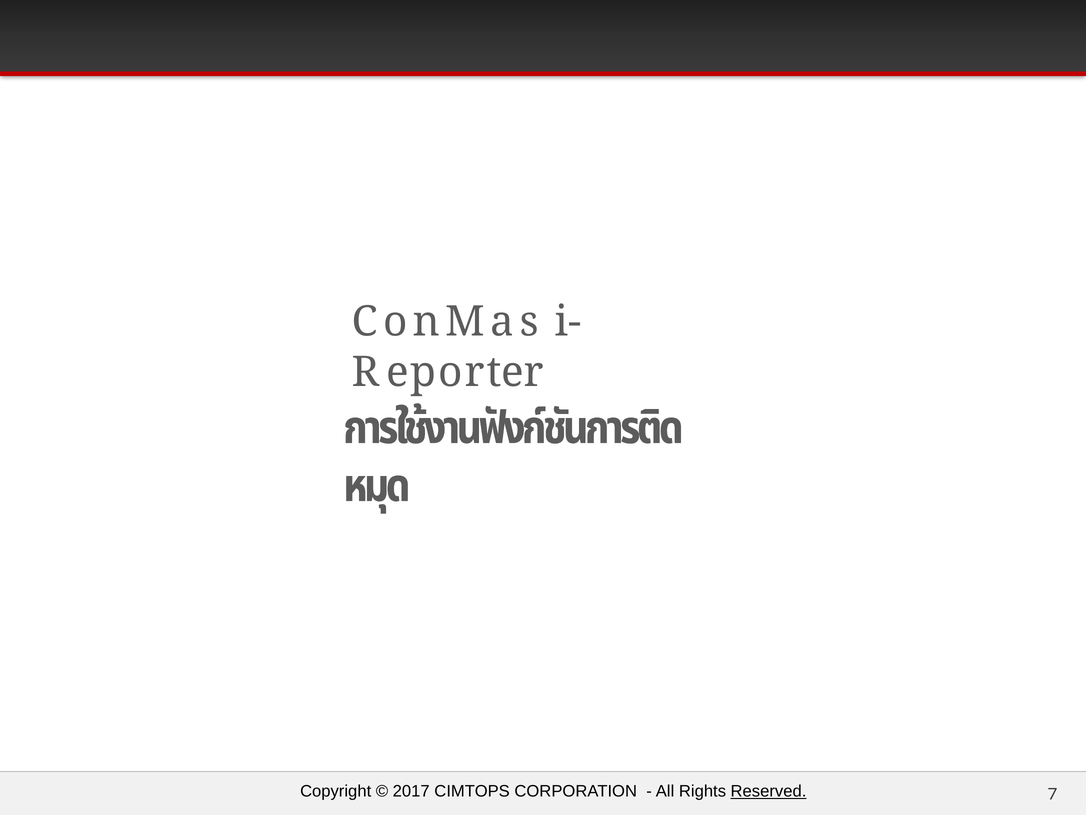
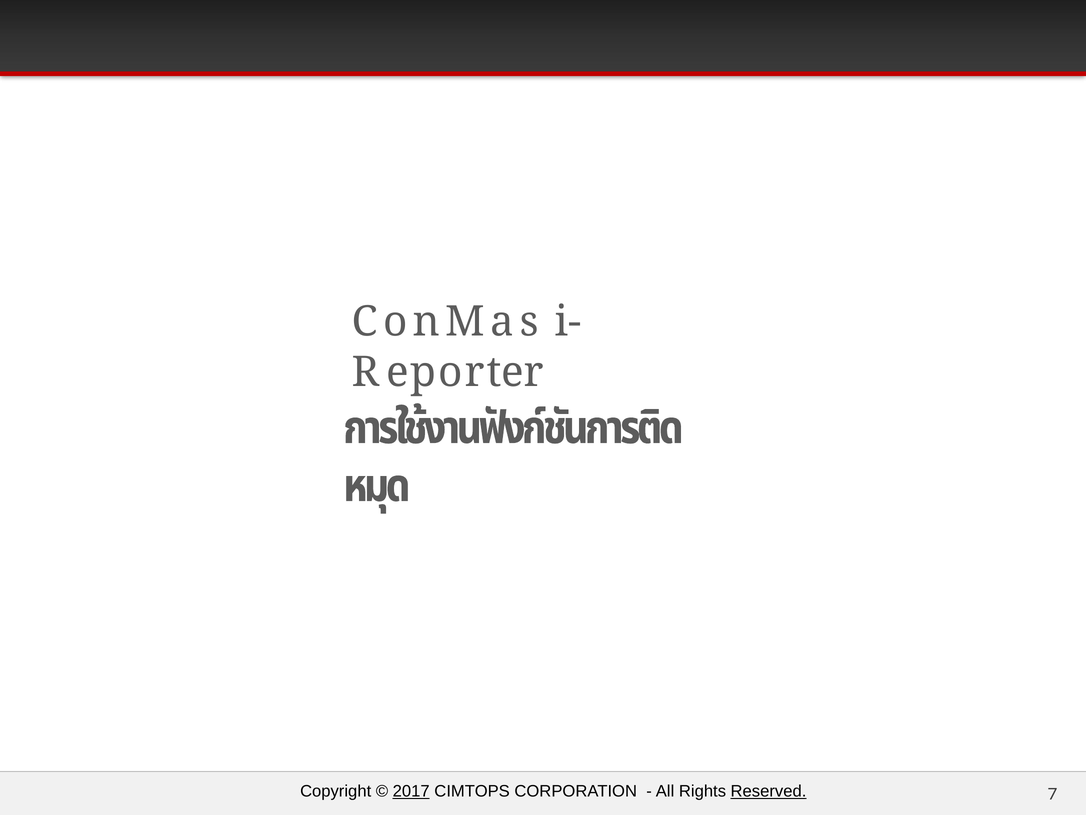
2017 underline: none -> present (411, 791)
